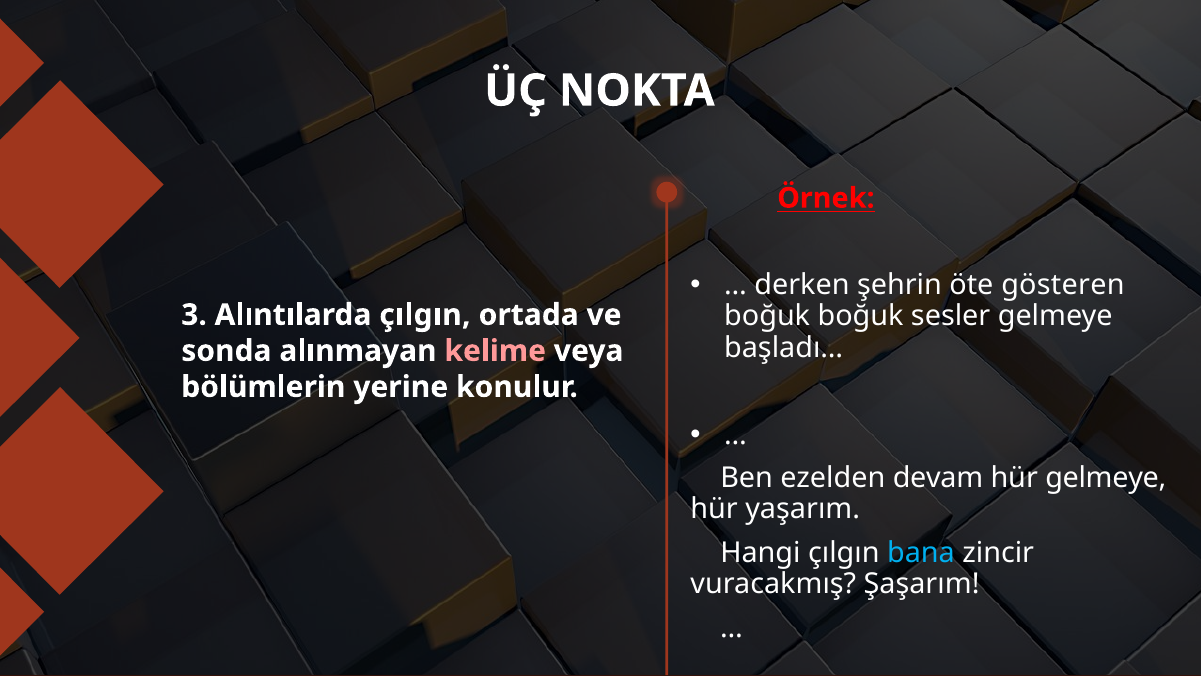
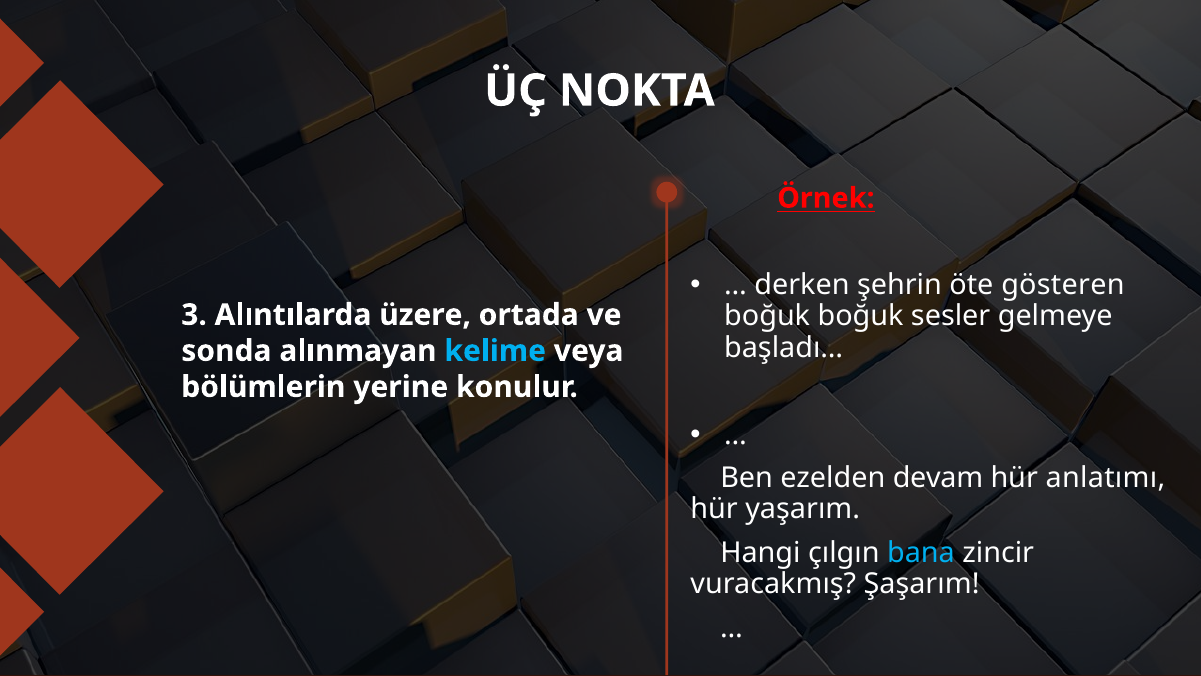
Alıntılarda çılgın: çılgın -> üzere (425, 315)
kelime colour: pink -> light blue (495, 351)
hür gelmeye: gelmeye -> anlatımı (1105, 478)
